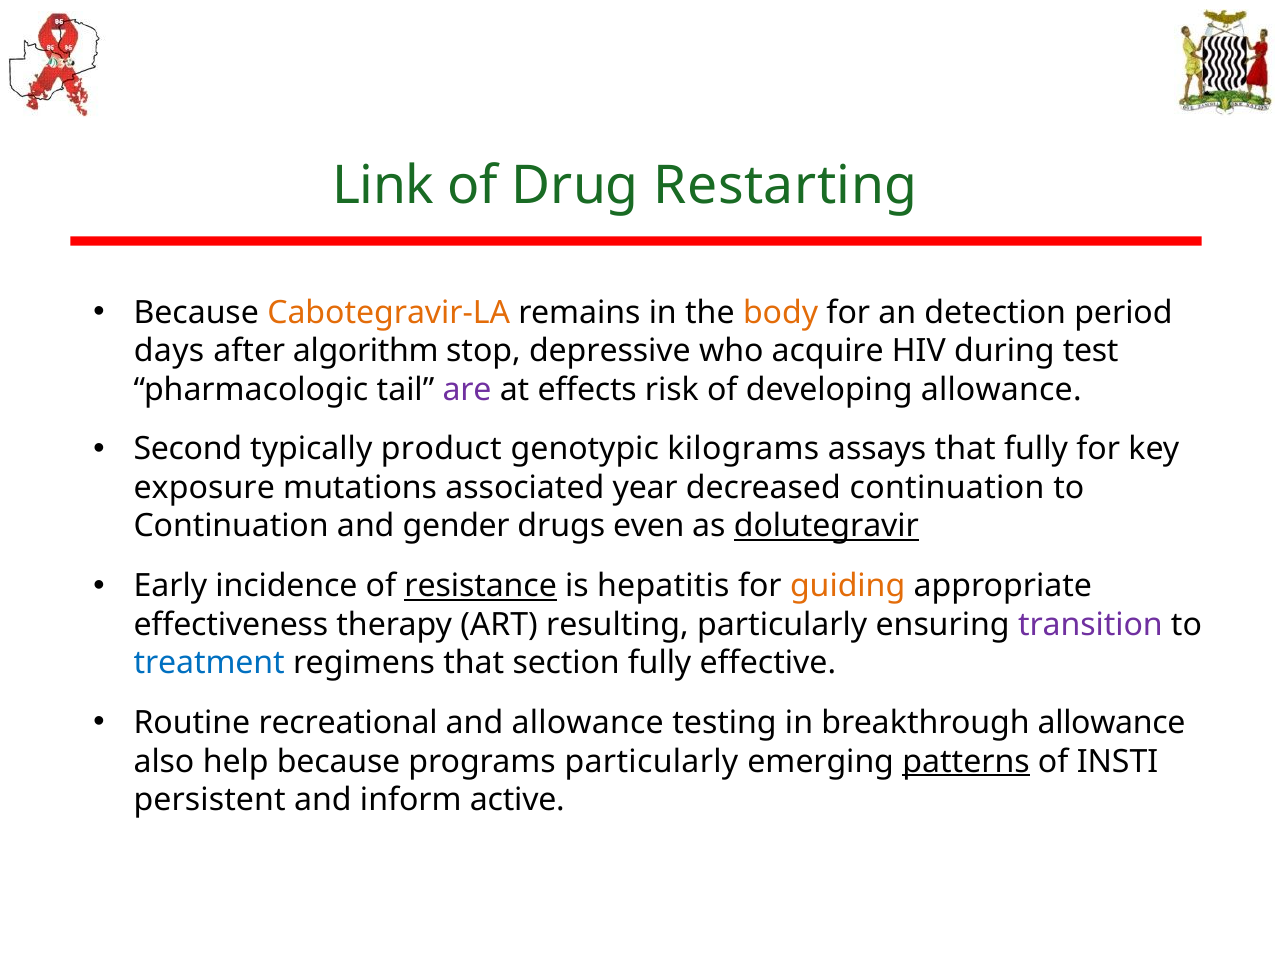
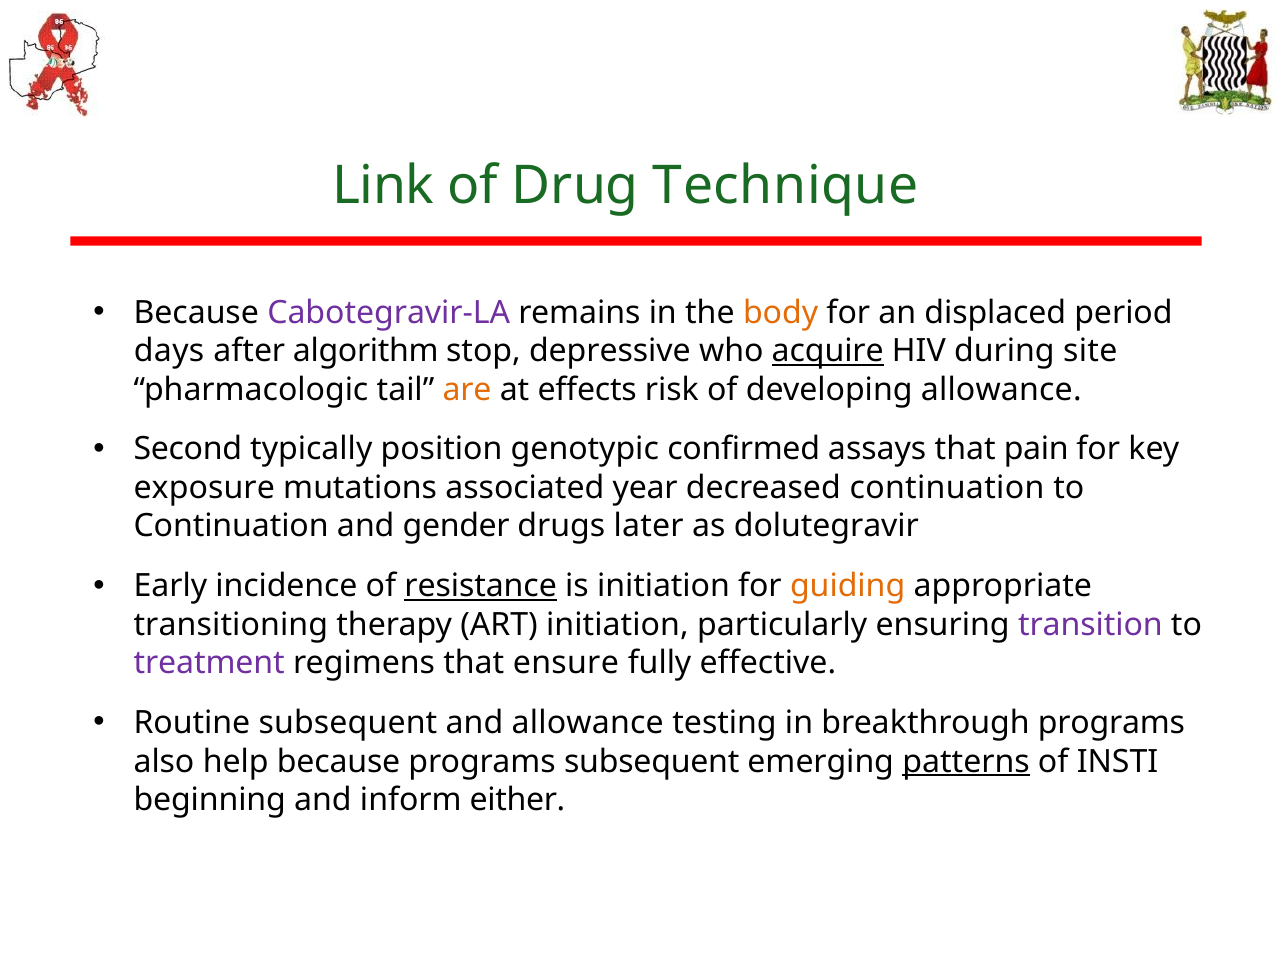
Restarting: Restarting -> Technique (786, 186)
Cabotegravir-LA colour: orange -> purple (389, 313)
detection: detection -> displaced (995, 313)
acquire underline: none -> present (828, 351)
test: test -> site (1090, 351)
are colour: purple -> orange (467, 390)
product: product -> position (441, 450)
kilograms: kilograms -> confirmed (744, 450)
that fully: fully -> pain (1036, 450)
even: even -> later (649, 527)
dolutegravir underline: present -> none (826, 527)
is hepatitis: hepatitis -> initiation (664, 586)
effectiveness: effectiveness -> transitioning (231, 625)
ART resulting: resulting -> initiation (617, 625)
treatment colour: blue -> purple (209, 663)
section: section -> ensure (566, 663)
Routine recreational: recreational -> subsequent (348, 723)
breakthrough allowance: allowance -> programs (1112, 723)
programs particularly: particularly -> subsequent (652, 762)
persistent: persistent -> beginning (210, 800)
active: active -> either (517, 800)
